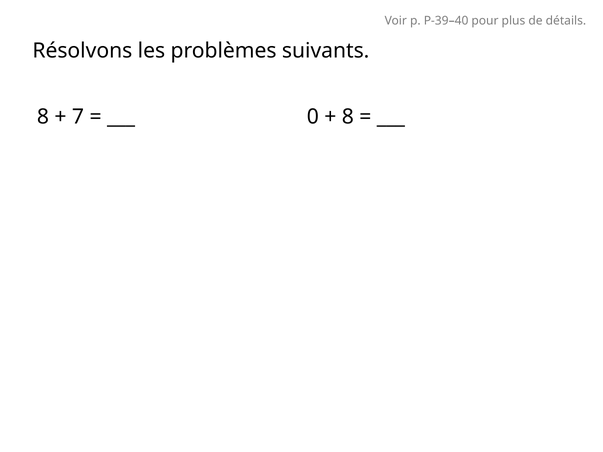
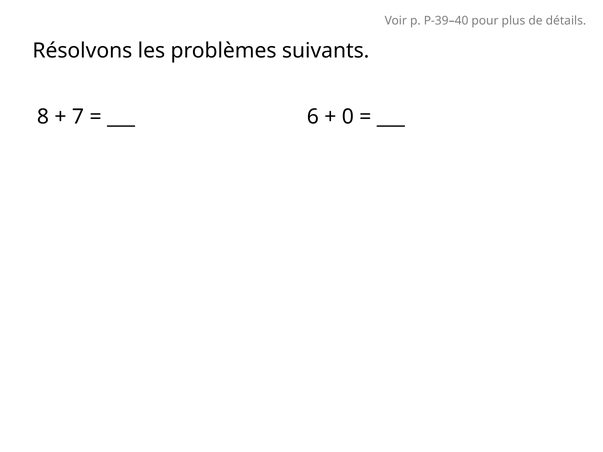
0: 0 -> 6 (313, 117)
8: 8 -> 0 (348, 117)
